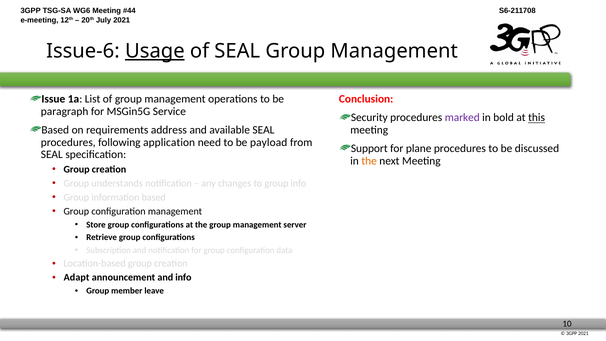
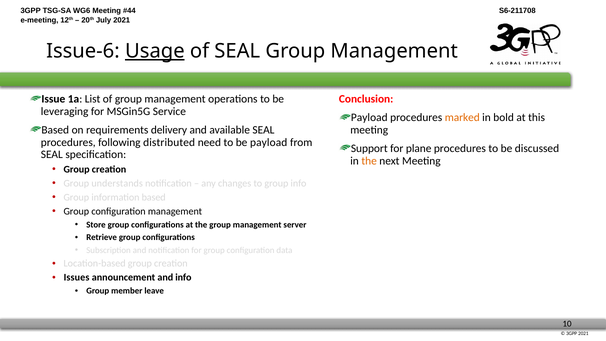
paragraph: paragraph -> leveraging (65, 111)
Security: Security -> Payload (369, 118)
marked colour: purple -> orange (462, 118)
this underline: present -> none (537, 118)
address: address -> delivery (169, 130)
application: application -> distributed (169, 142)
Adapt: Adapt -> Issues (77, 278)
